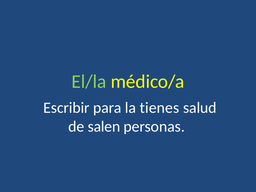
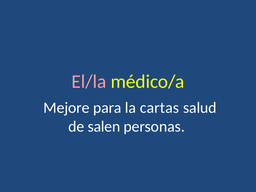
El/la colour: light green -> pink (89, 82)
Escribir: Escribir -> Mejore (66, 108)
tienes: tienes -> cartas (159, 108)
